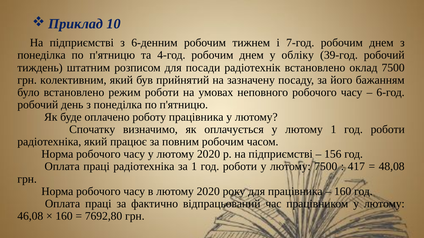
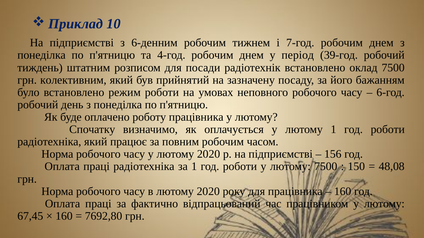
обліку: обліку -> період (298, 55)
417: 417 -> 150 (356, 167)
46,08: 46,08 -> 67,45 (30, 216)
